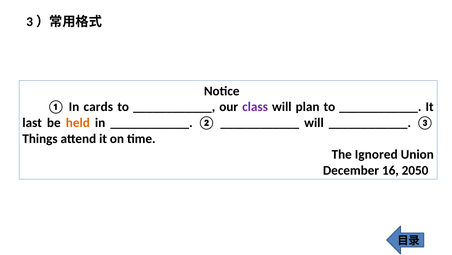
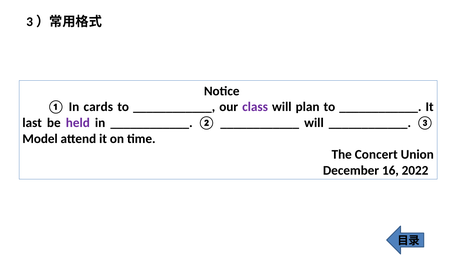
held colour: orange -> purple (78, 122)
Things: Things -> Model (40, 138)
Ignored: Ignored -> Concert (376, 154)
2050: 2050 -> 2022 (415, 170)
